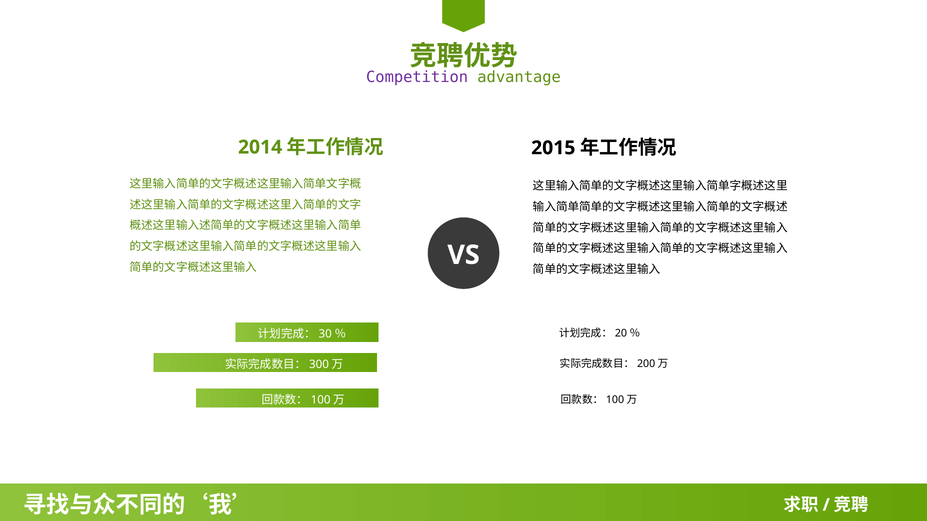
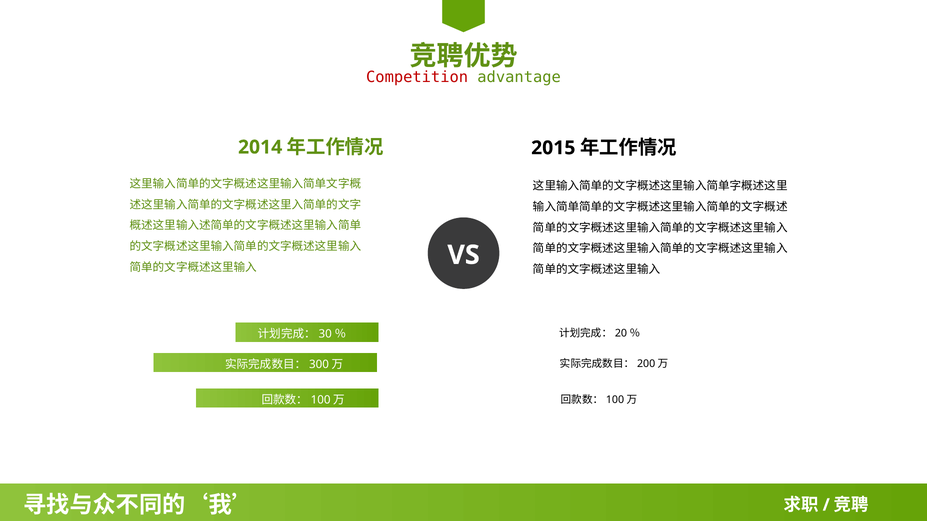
Competition colour: purple -> red (417, 77)
